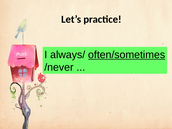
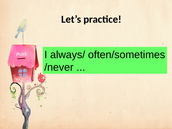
often/sometimes underline: present -> none (127, 55)
